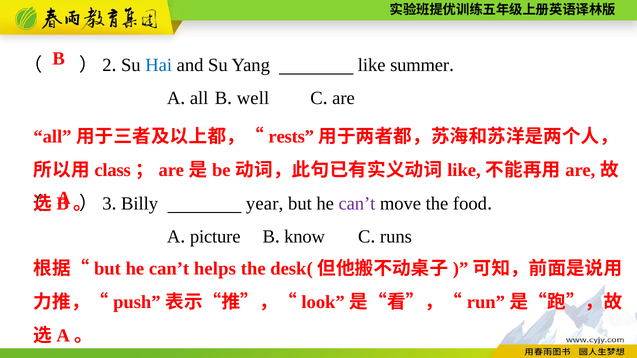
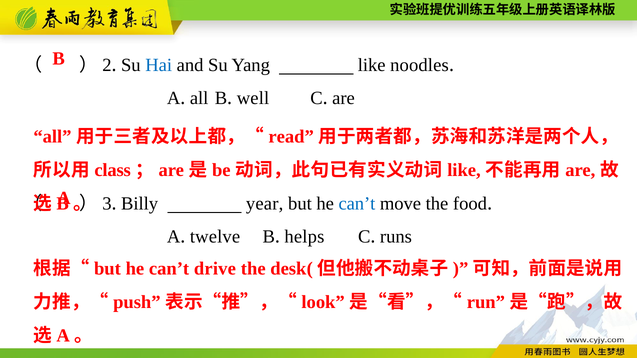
summer: summer -> noodles (419, 65)
rests: rests -> read (291, 137)
can’t colour: purple -> blue (357, 204)
picture: picture -> twelve (215, 237)
know: know -> helps (304, 237)
helps: helps -> drive (215, 269)
